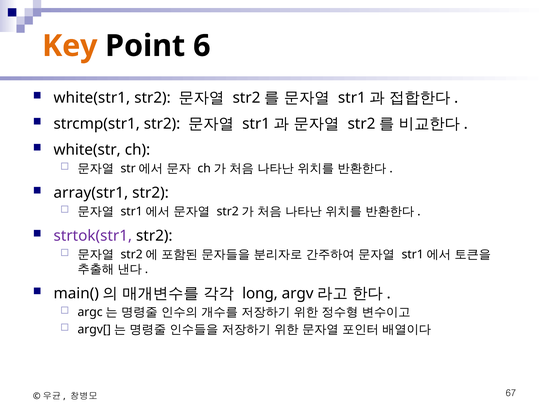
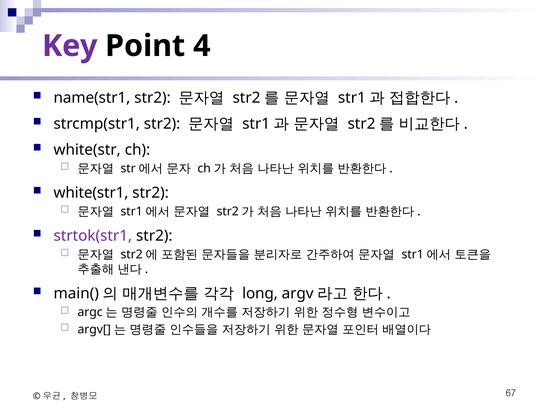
Key colour: orange -> purple (70, 46)
6: 6 -> 4 (202, 46)
white(str1: white(str1 -> name(str1 (92, 98)
array(str1: array(str1 -> white(str1 (91, 193)
